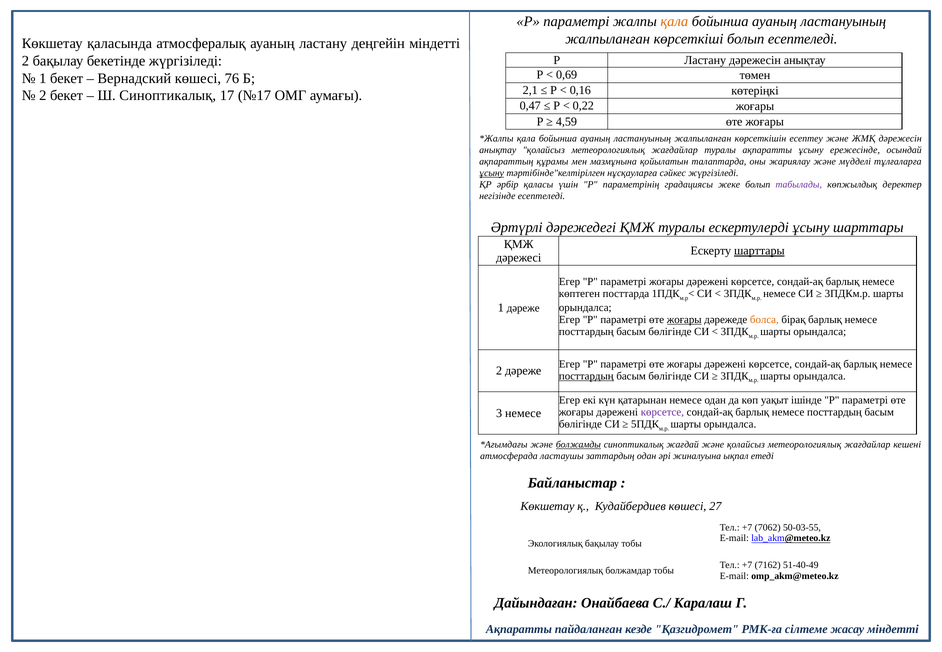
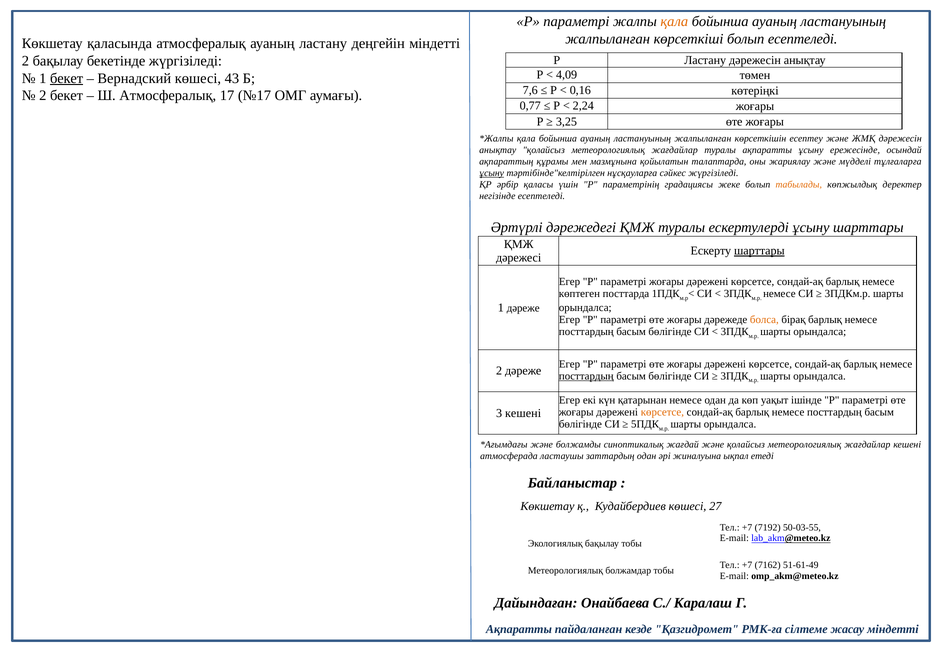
0,69: 0,69 -> 4,09 (567, 75)
бекет underline: none -> present (67, 78)
76: 76 -> 43 (232, 78)
2,1: 2,1 -> 7,6 (530, 90)
Ш Синоптикалық: Синоптикалық -> Атмосфералық (168, 96)
0,47: 0,47 -> 0,77 (530, 106)
0,22: 0,22 -> 2,24 (583, 106)
4,59: 4,59 -> 3,25 (566, 122)
табылады colour: purple -> orange (799, 185)
жоғары underline: present -> none (684, 320)
көрсетсе colour: purple -> orange (662, 412)
3 немесе: немесе -> кешені (523, 413)
болжамды underline: present -> none (578, 445)
7062: 7062 -> 7192 (768, 528)
51-40-49: 51-40-49 -> 51-61-49 (801, 565)
